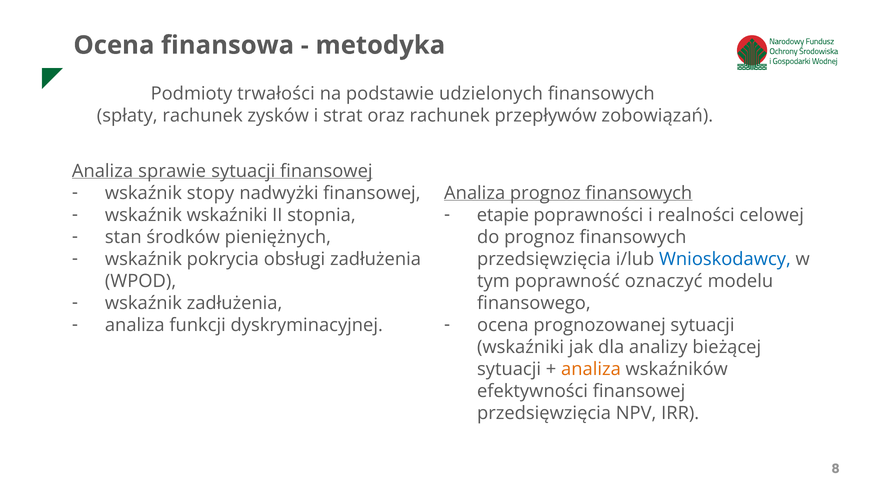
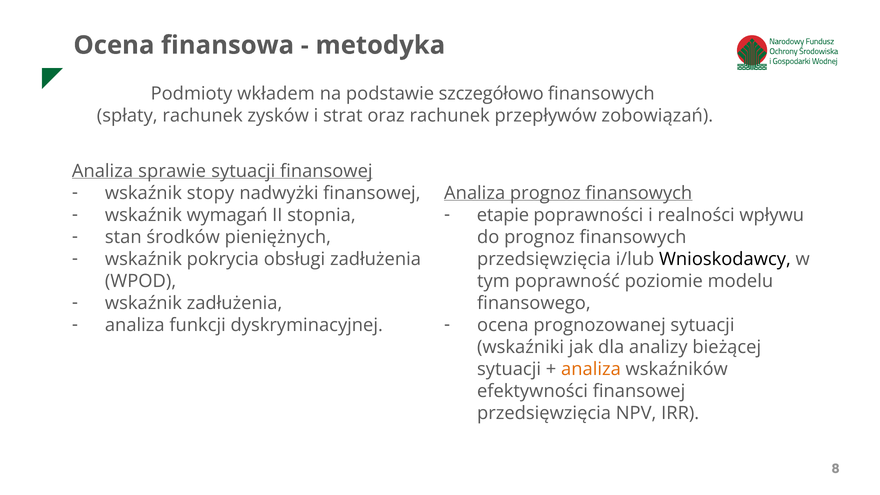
trwałości: trwałości -> wkładem (276, 94)
udzielonych: udzielonych -> szczegółowo (491, 94)
wskaźnik wskaźniki: wskaźniki -> wymagań (227, 215)
celowej: celowej -> wpływu (772, 215)
Wnioskodawcy colour: blue -> black (725, 259)
oznaczyć: oznaczyć -> poziomie (664, 281)
